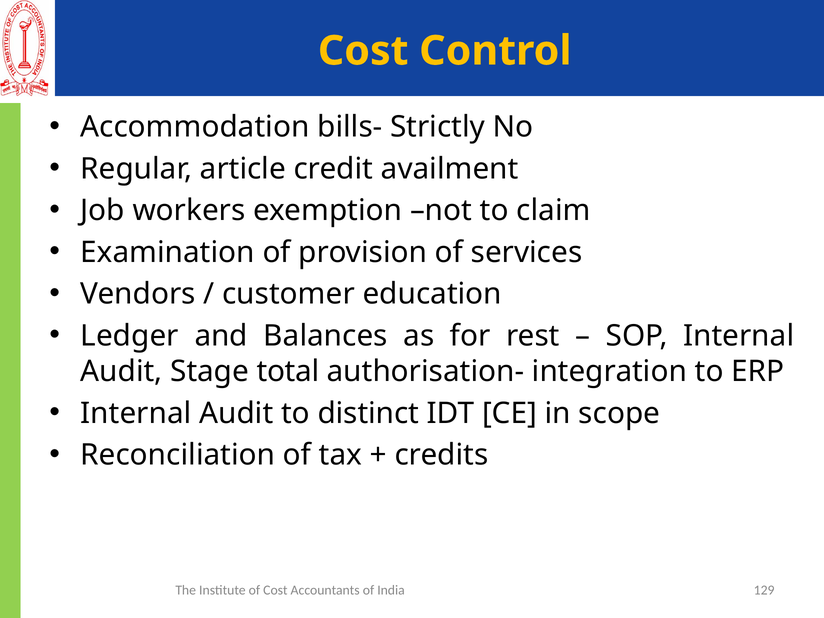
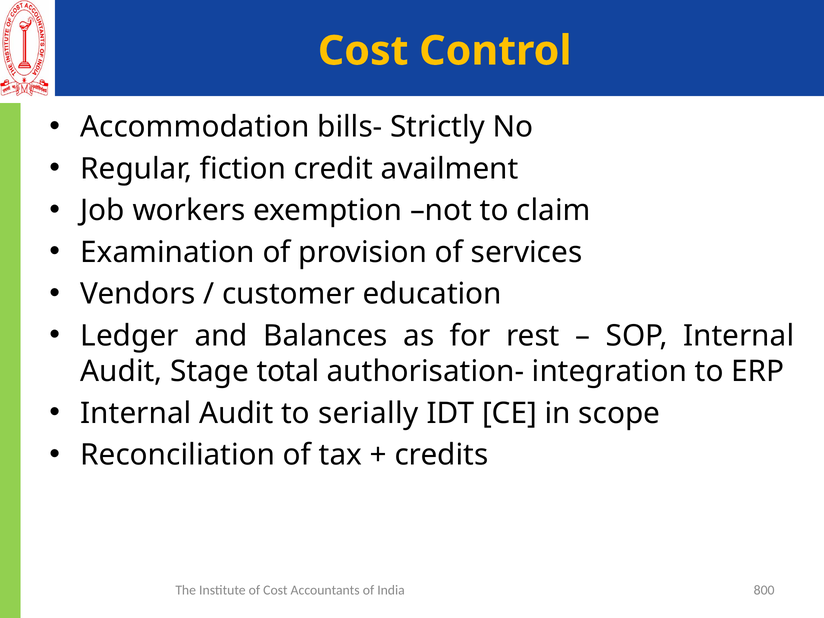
article: article -> fiction (243, 169)
distinct: distinct -> serially (368, 413)
129: 129 -> 800 (764, 590)
